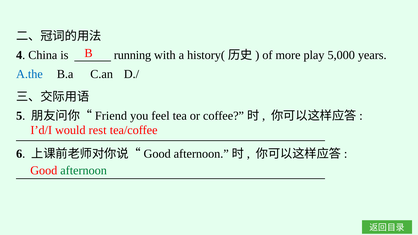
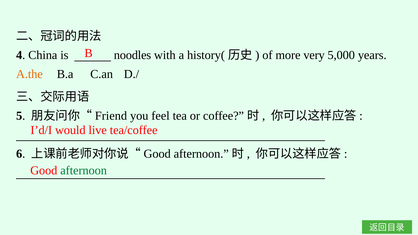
running: running -> noodles (133, 55)
play: play -> very (314, 55)
A.the colour: blue -> orange (29, 74)
rest: rest -> live (98, 130)
